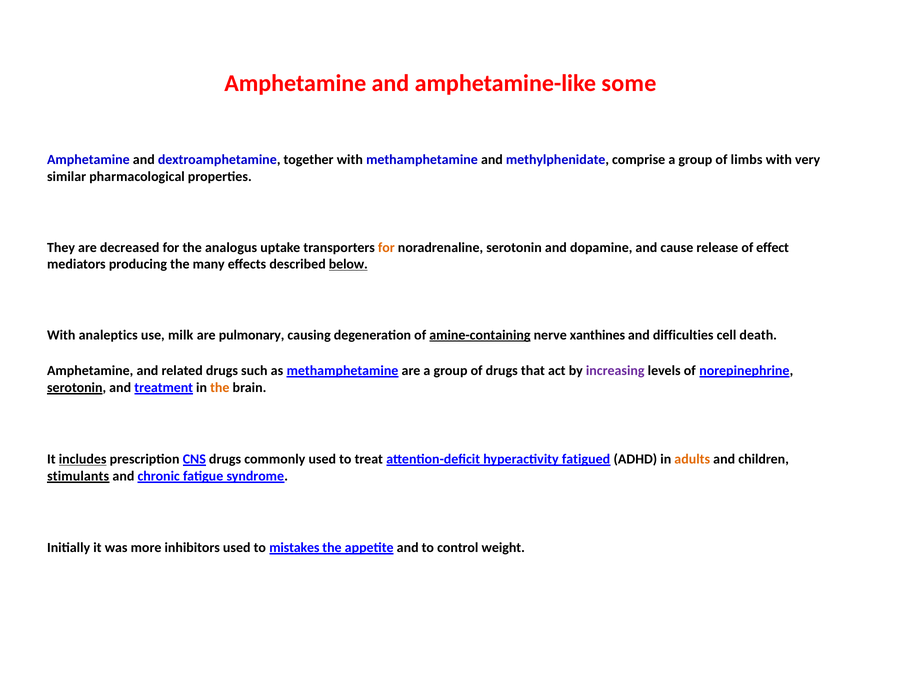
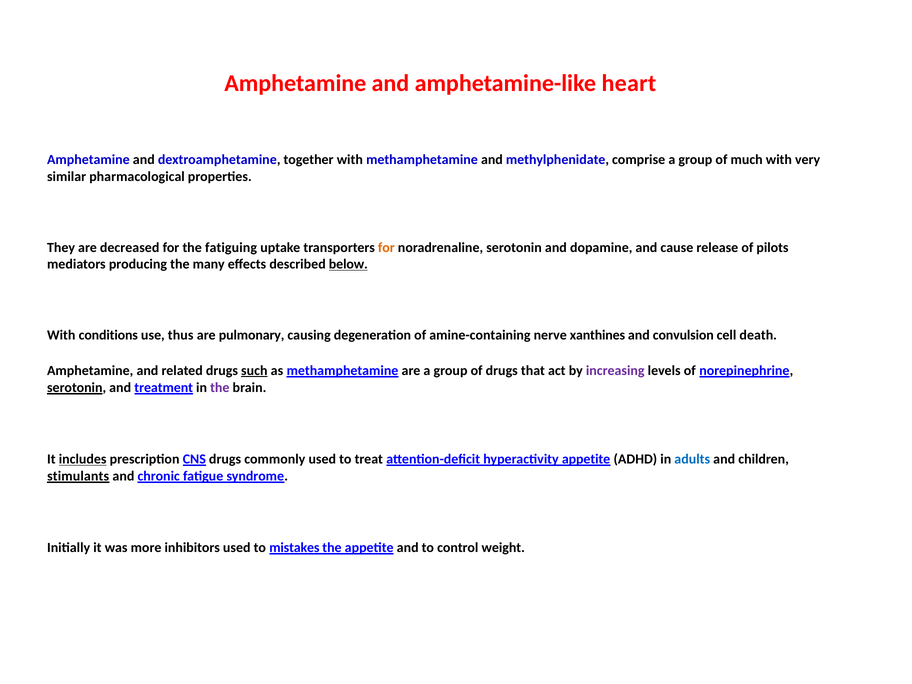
some: some -> heart (629, 84)
limbs: limbs -> much (747, 160)
analogus: analogus -> fatiguing (231, 247)
effect: effect -> pilots (772, 247)
analeptics: analeptics -> conditions (108, 335)
milk: milk -> thus (181, 335)
amine-containing underline: present -> none (480, 335)
difficulties: difficulties -> convulsion (683, 335)
such underline: none -> present (254, 371)
the colour: orange -> purple (220, 388)
hyperactivity fatigued: fatigued -> appetite (586, 459)
adults colour: orange -> blue (692, 459)
